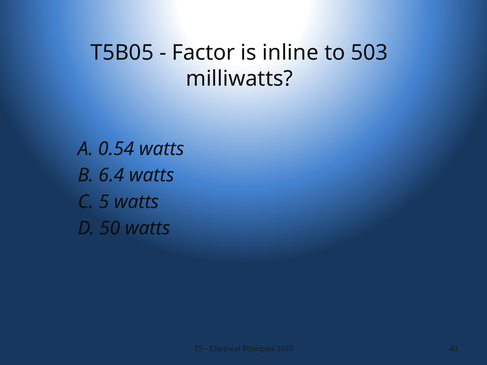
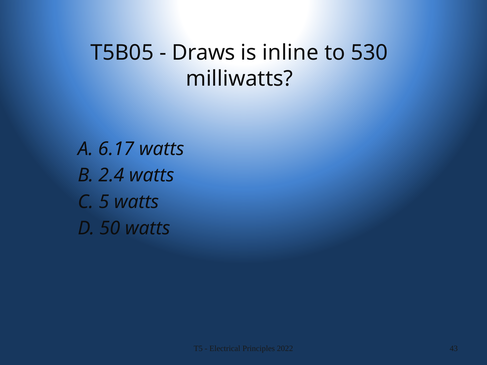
Factor: Factor -> Draws (204, 53)
503: 503 -> 530 (369, 53)
0.54: 0.54 -> 6.17 (116, 149)
6.4: 6.4 -> 2.4 (111, 175)
